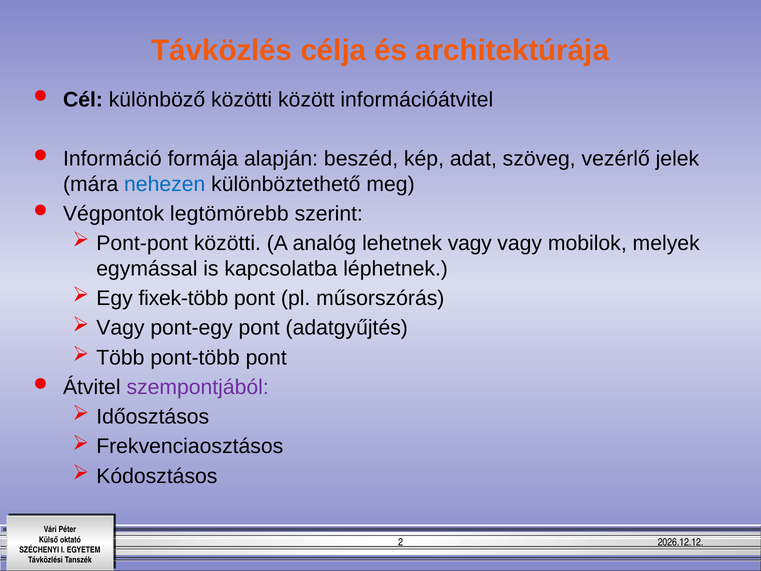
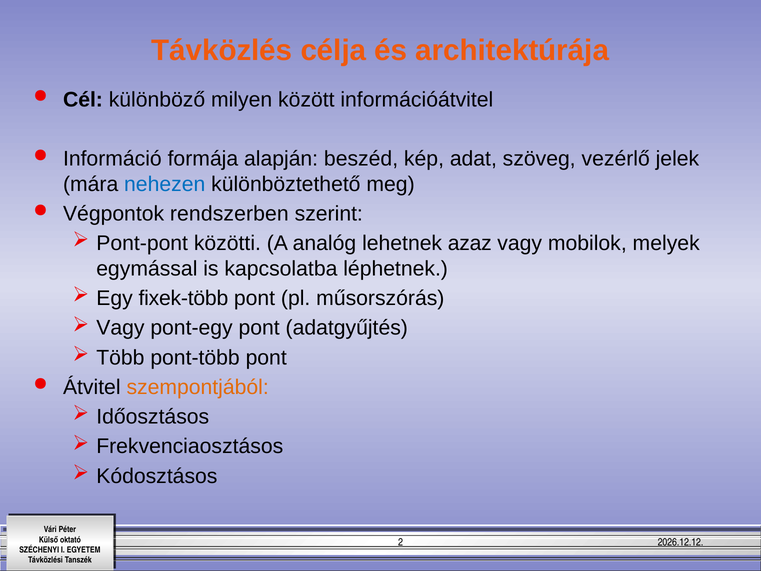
különböző közötti: közötti -> milyen (242, 99)
legtömörebb: legtömörebb -> rendszerben (229, 214)
lehetnek vagy: vagy -> azaz (470, 243)
szempontjából colour: purple -> orange (198, 387)
